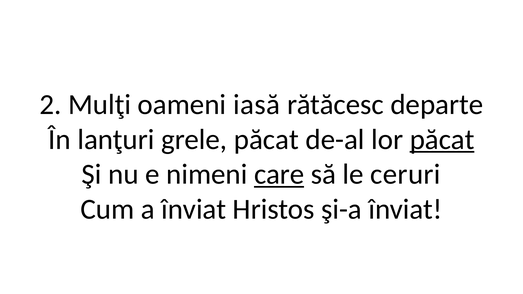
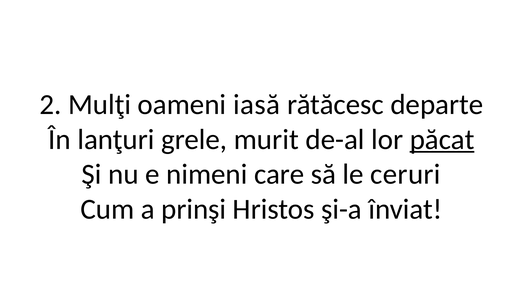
grele păcat: păcat -> murit (266, 140)
care underline: present -> none (279, 174)
a înviat: înviat -> prinşi (194, 209)
